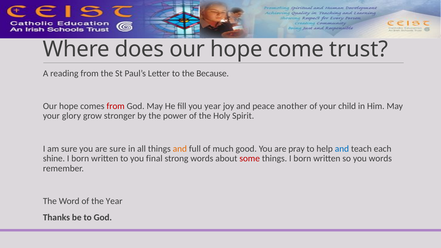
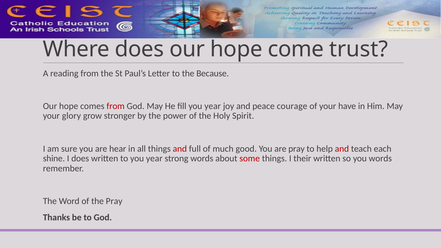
another: another -> courage (292, 106)
child: child -> have (347, 106)
are sure: sure -> hear (118, 149)
and colour: orange -> red (180, 149)
and colour: blue -> red (342, 149)
born: born -> does (80, 159)
to you final: final -> year (154, 159)
things I born: born -> their (302, 159)
the Year: Year -> Pray (114, 201)
